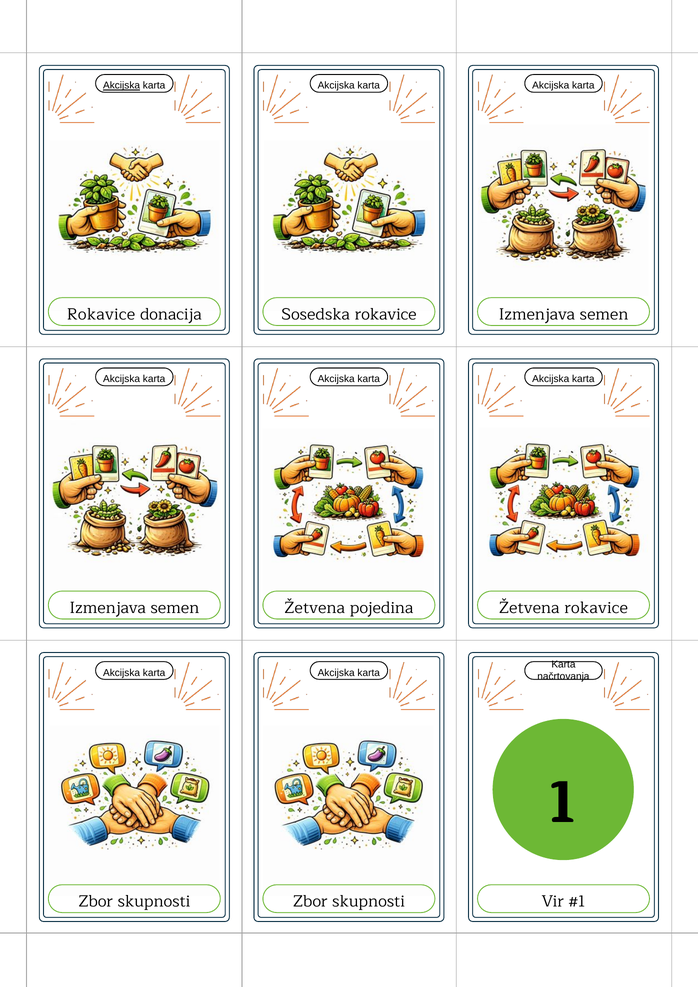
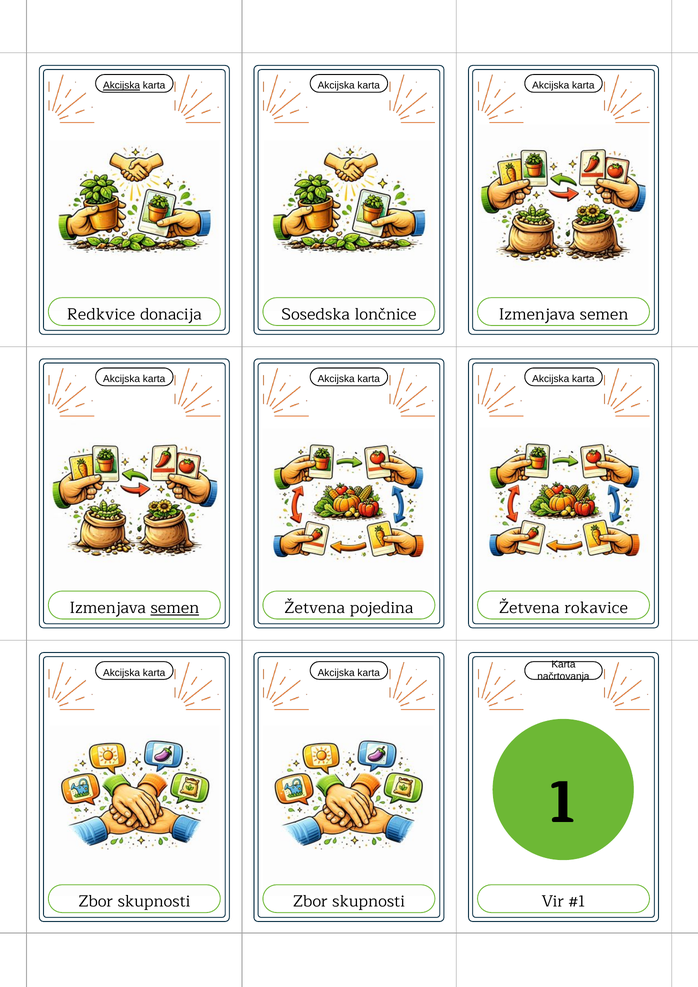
Rokavice: Rokavice -> Redkvice (101, 315)
Sosedska rokavice: rokavice -> lončnice (386, 315)
semen underline: none -> present (175, 608)
